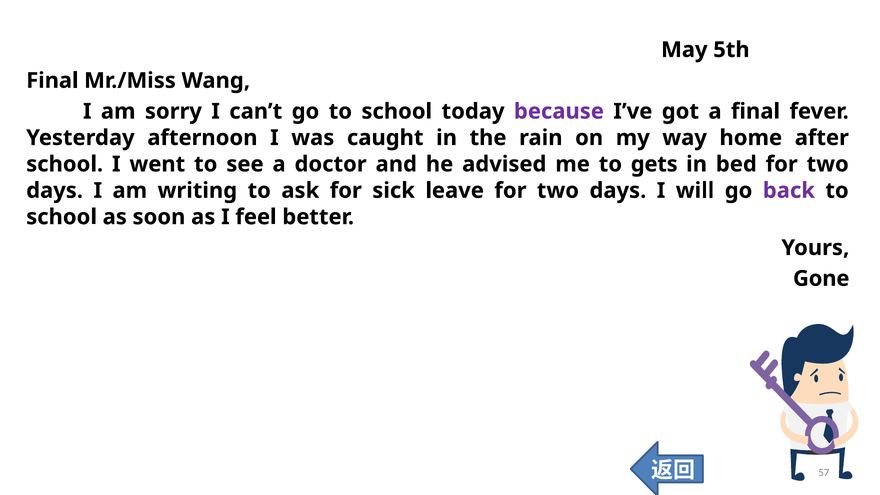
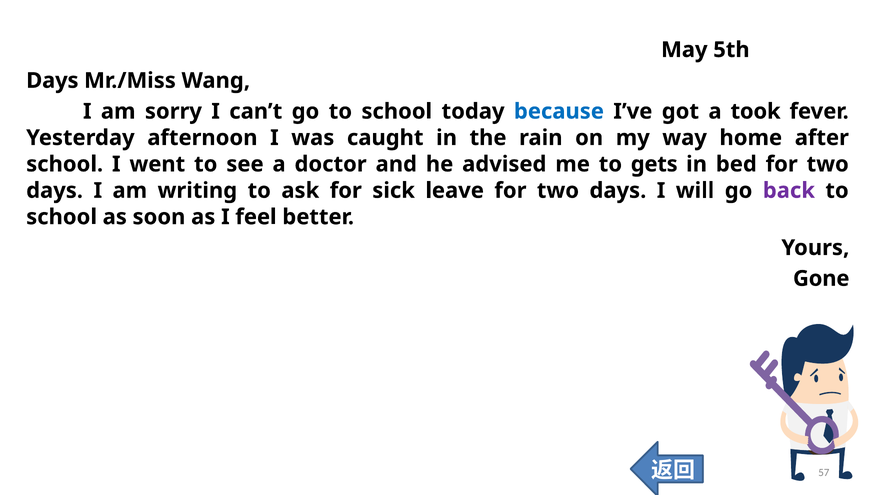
Final: Final -> Days (52, 81)
because colour: purple -> blue (559, 111)
a final: final -> took (756, 111)
